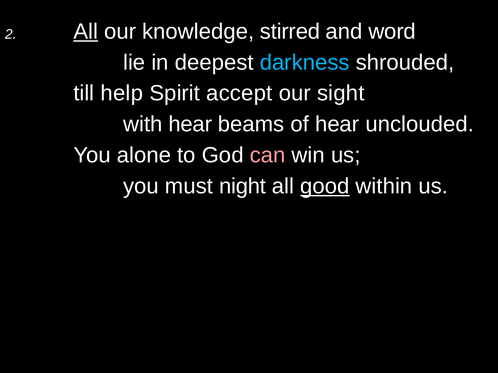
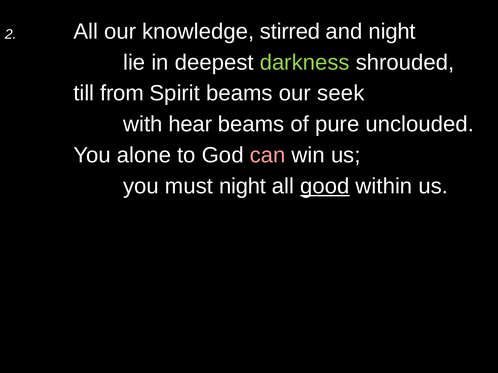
All underline: present -> none (86, 31)
and word: word -> night (392, 31)
darkness colour: light blue -> light green (305, 62)
help: help -> from (122, 93)
Spirit accept: accept -> beams (239, 93)
sight: sight -> seek (341, 93)
of hear: hear -> pure (337, 124)
